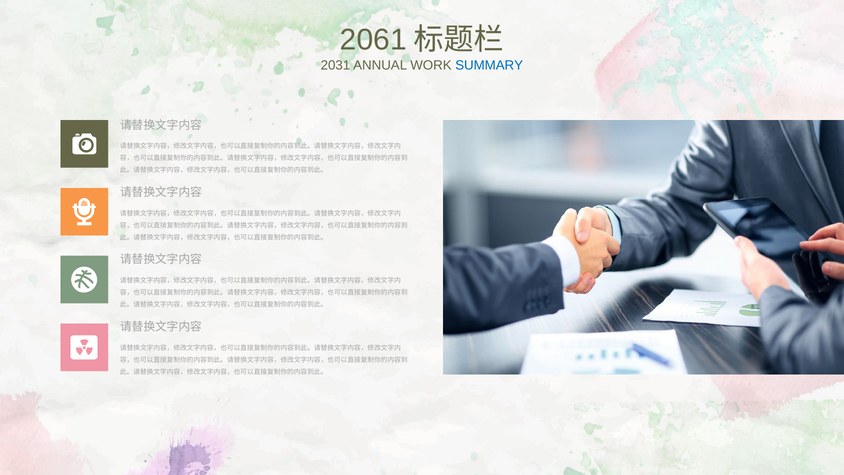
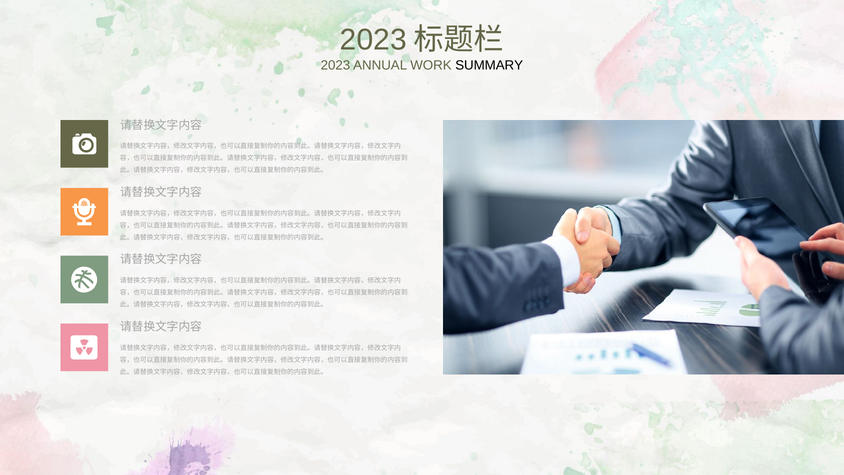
2061: 2061 -> 2023 (373, 40)
2031: 2031 -> 2023 (335, 66)
SUMMARY colour: blue -> black (489, 66)
